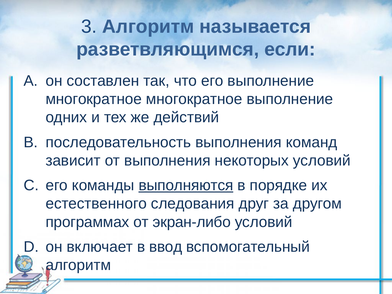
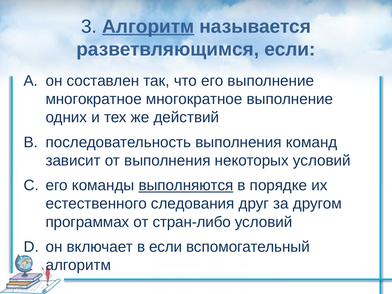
Алгоритм underline: none -> present (148, 26)
экран-либо: экран-либо -> стран-либо (192, 222)
в ввод: ввод -> если (166, 247)
